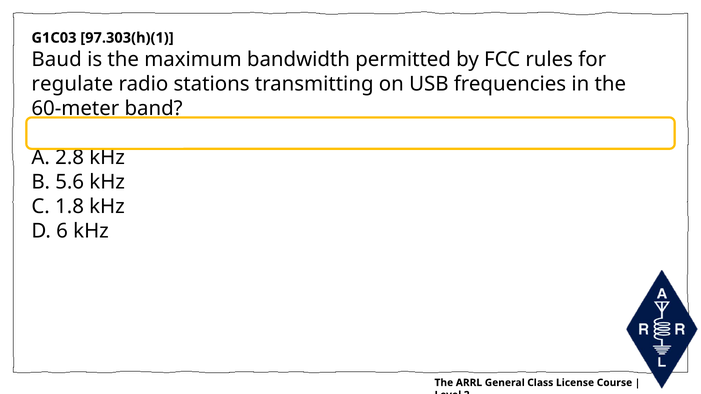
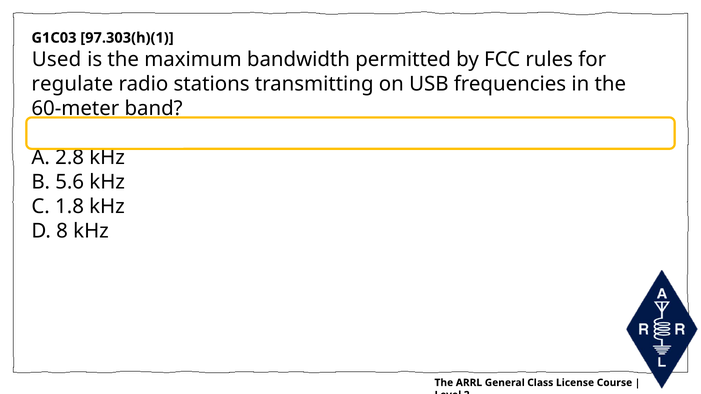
Baud: Baud -> Used (57, 59)
6: 6 -> 8 (62, 231)
